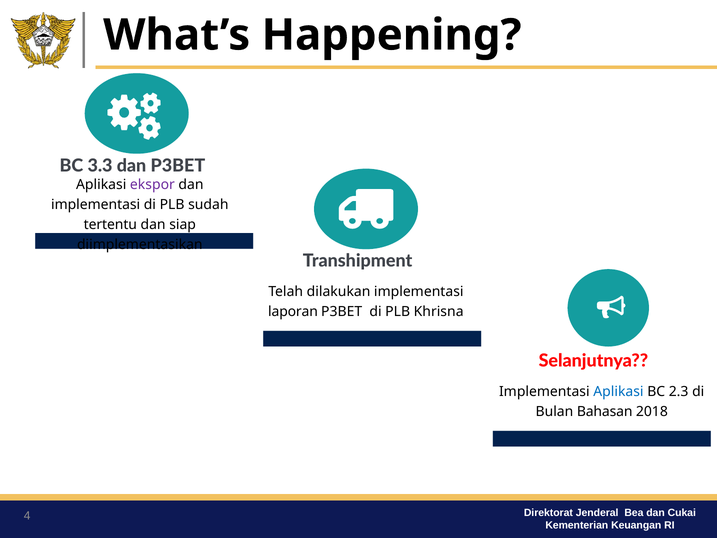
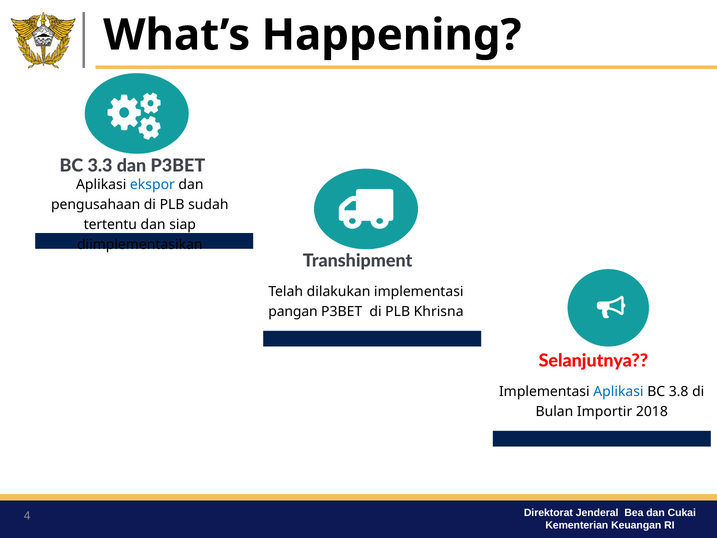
ekspor colour: purple -> blue (152, 184)
implementasi: implementasi -> pengusahaan (96, 204)
laporan: laporan -> pangan (293, 311)
2.3: 2.3 -> 3.8 (679, 391)
Bahasan: Bahasan -> Importir (605, 411)
